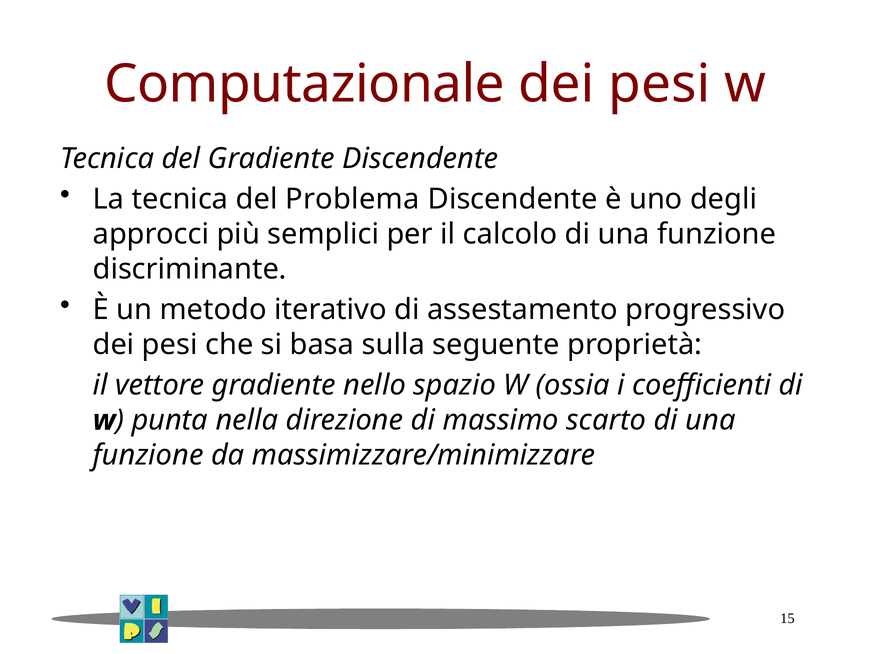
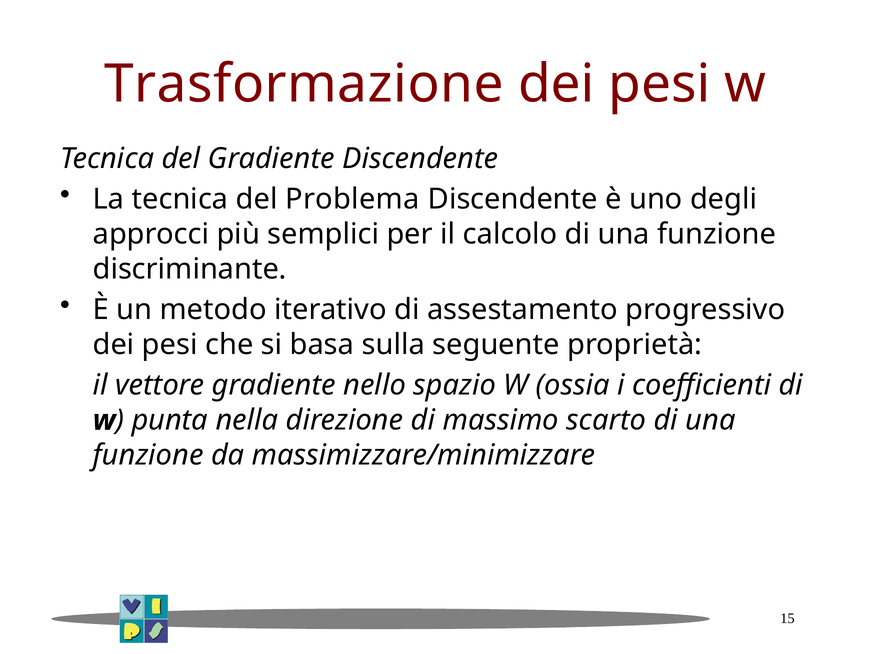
Computazionale: Computazionale -> Trasformazione (304, 84)
